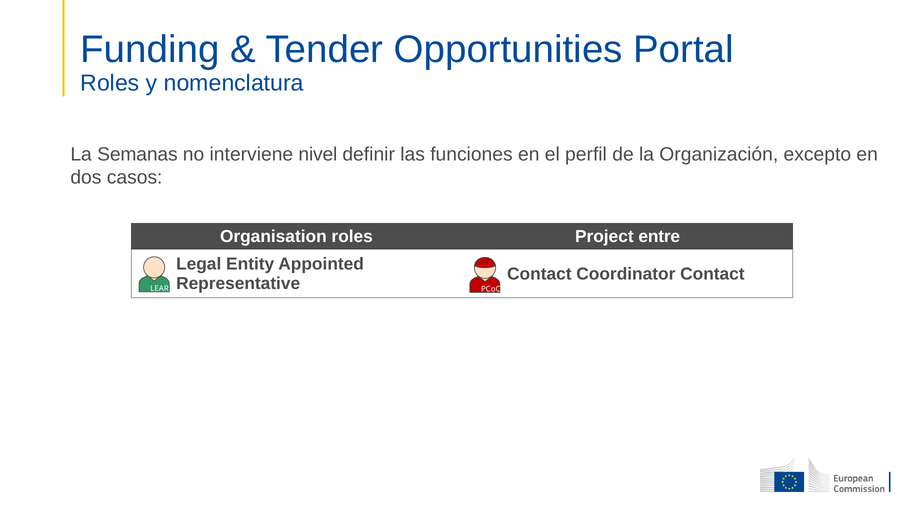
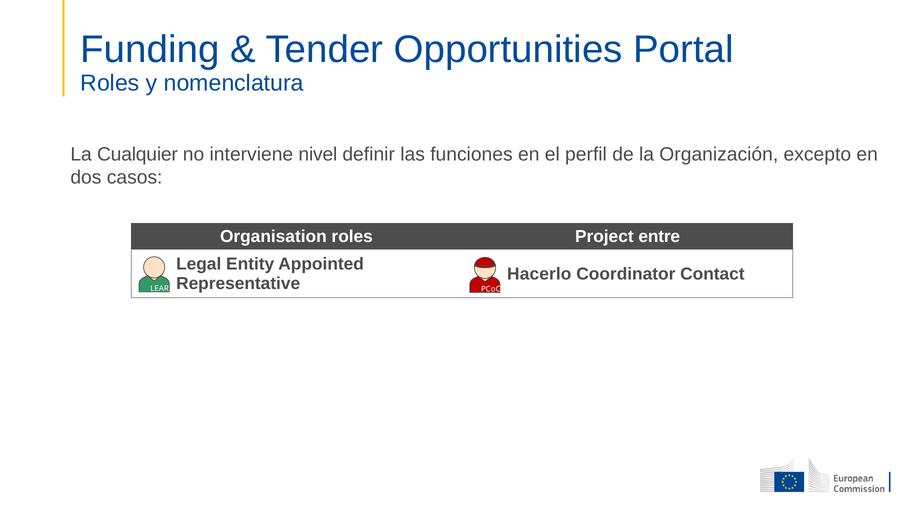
Semanas: Semanas -> Cualquier (137, 155)
Contact: Contact -> Hacerlo (539, 274)
